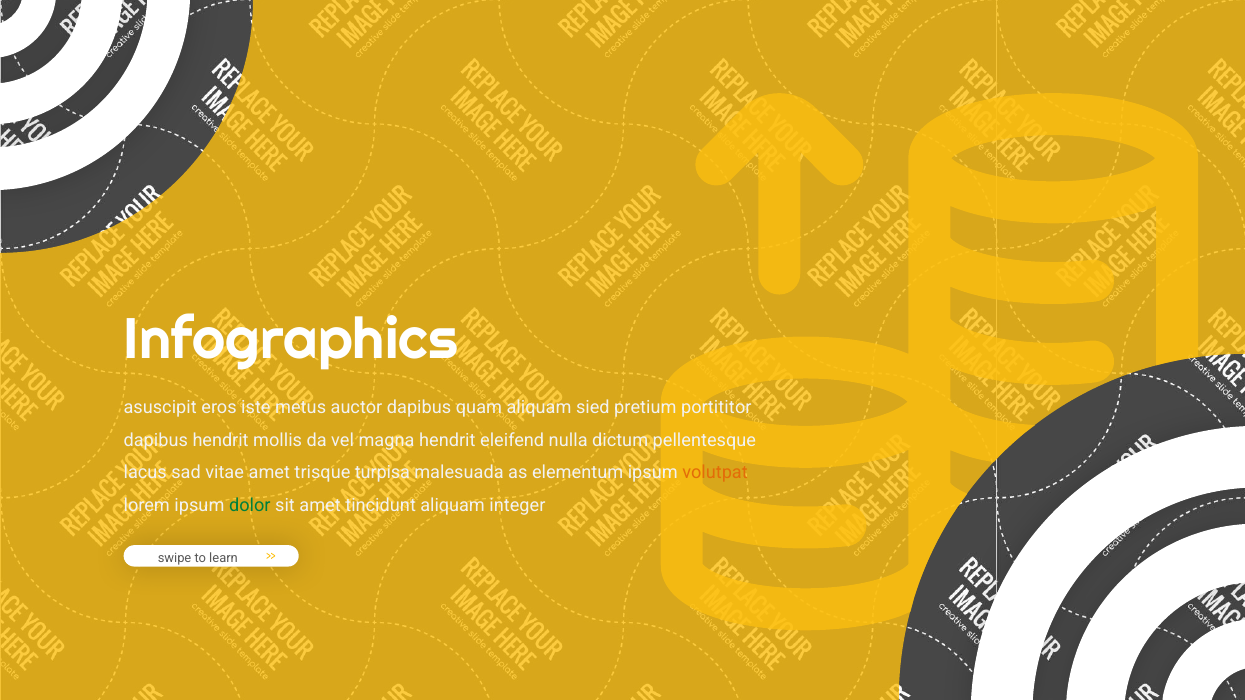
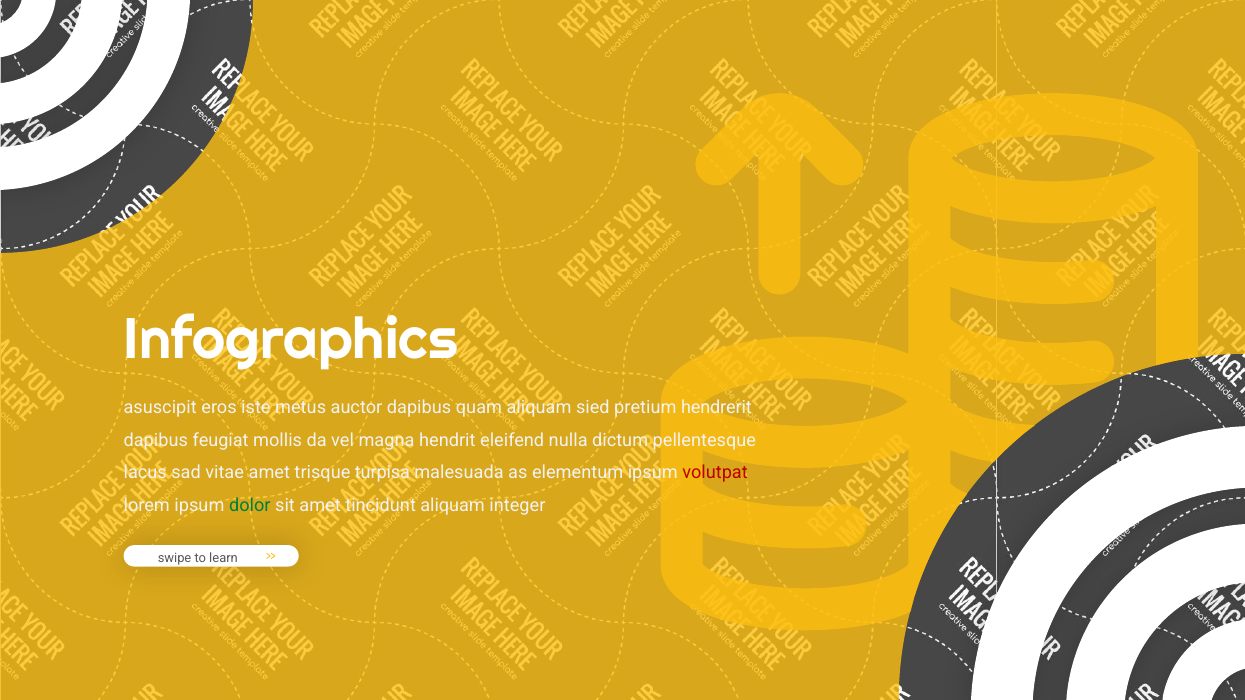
portititor: portititor -> hendrerit (716, 408)
dapibus hendrit: hendrit -> feugiat (221, 440)
volutpat colour: orange -> red (715, 473)
